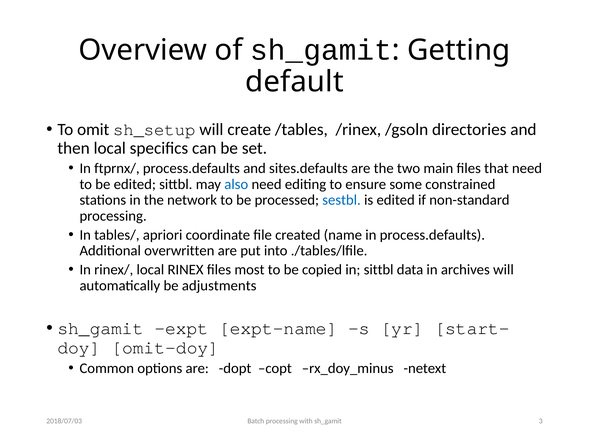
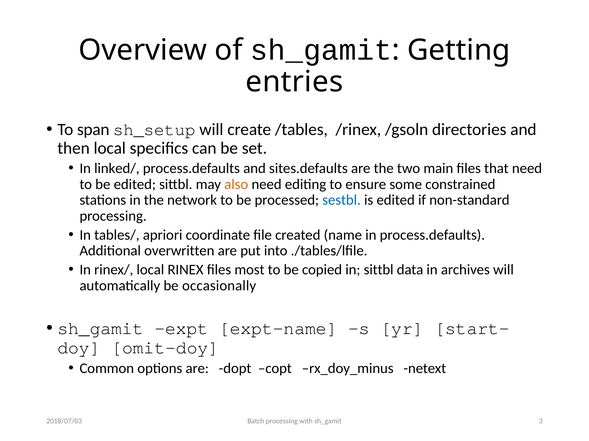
default: default -> entries (294, 82)
omit: omit -> span (93, 130)
ftprnx/: ftprnx/ -> linked/ (117, 169)
also colour: blue -> orange (236, 184)
adjustments: adjustments -> occasionally (219, 286)
